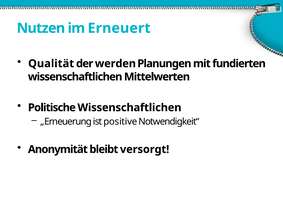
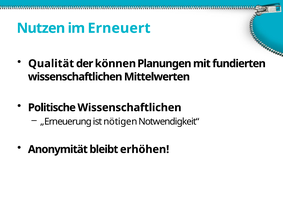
werden: werden -> können (115, 64)
positive: positive -> nötigen (120, 122)
versorgt: versorgt -> erhöhen (145, 150)
